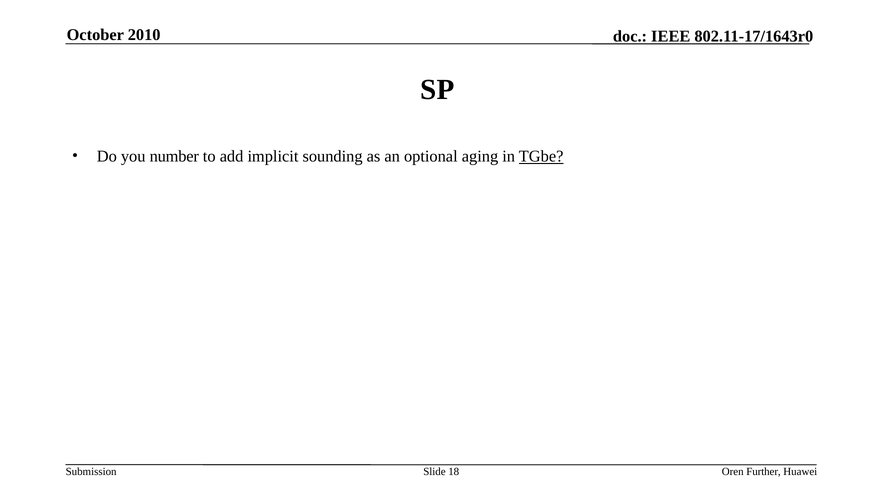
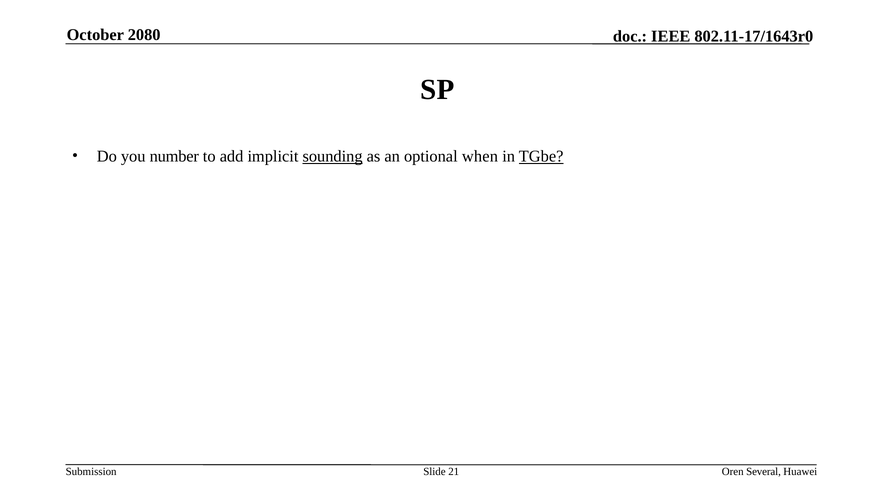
2010: 2010 -> 2080 (144, 35)
sounding underline: none -> present (333, 156)
aging: aging -> when (480, 156)
18: 18 -> 21 (454, 472)
Further: Further -> Several (764, 472)
